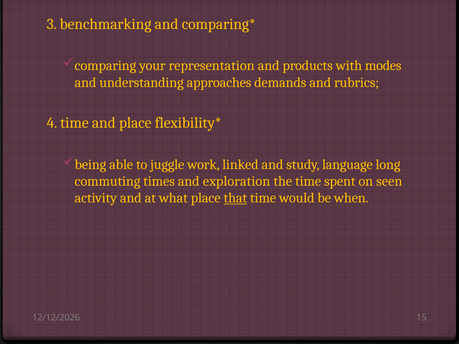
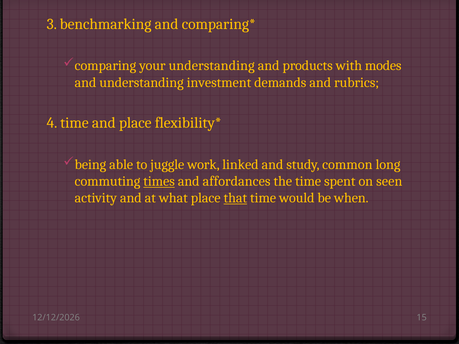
your representation: representation -> understanding (212, 66)
approaches: approaches -> investment (219, 83)
language: language -> common (347, 165)
times underline: none -> present (159, 181)
exploration: exploration -> affordances (237, 181)
